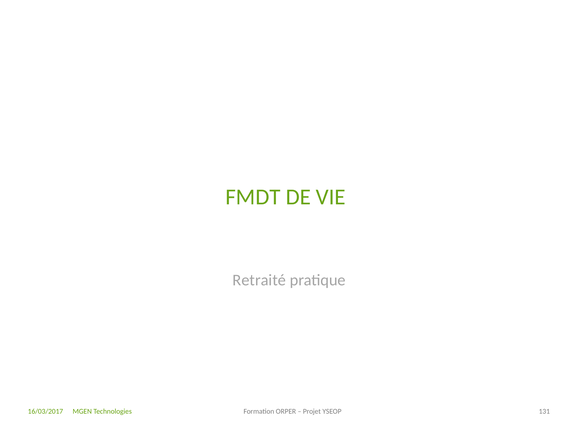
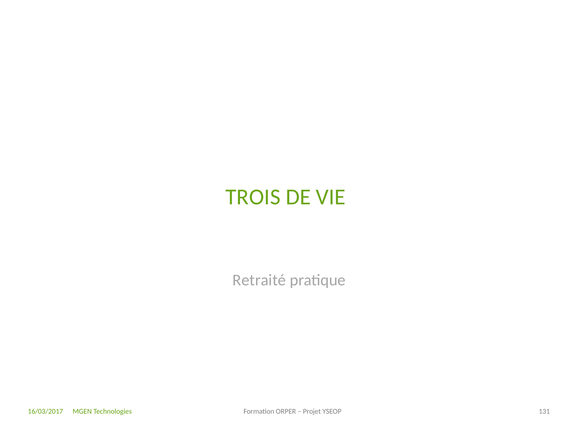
FMDT: FMDT -> TROIS (253, 197)
